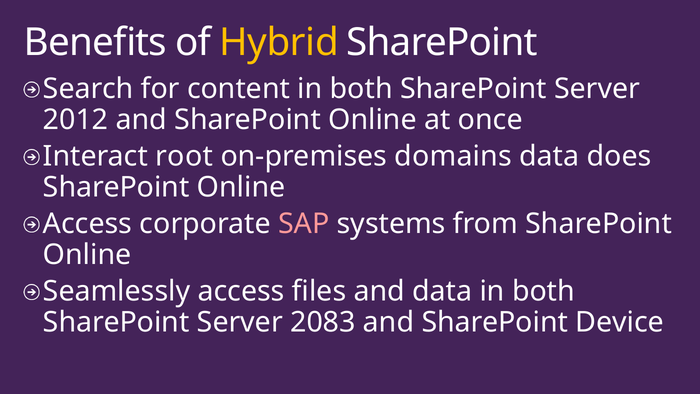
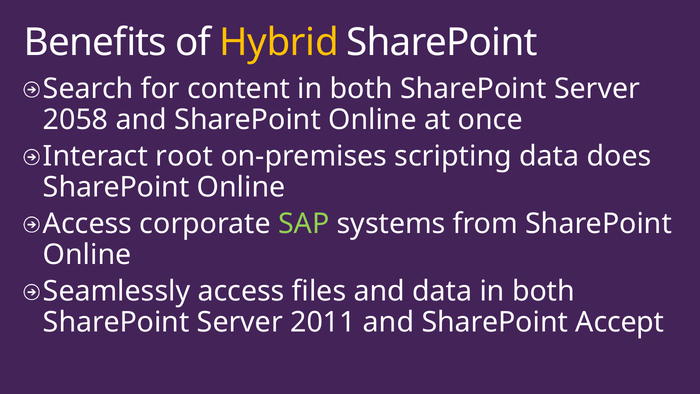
2012: 2012 -> 2058 (76, 120)
domains: domains -> scripting (453, 156)
SAP colour: pink -> light green (304, 224)
2083: 2083 -> 2011 (323, 322)
Device: Device -> Accept (620, 322)
